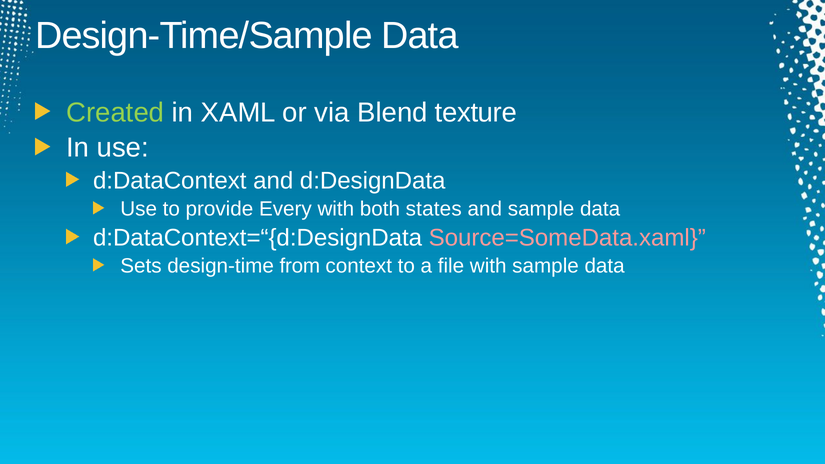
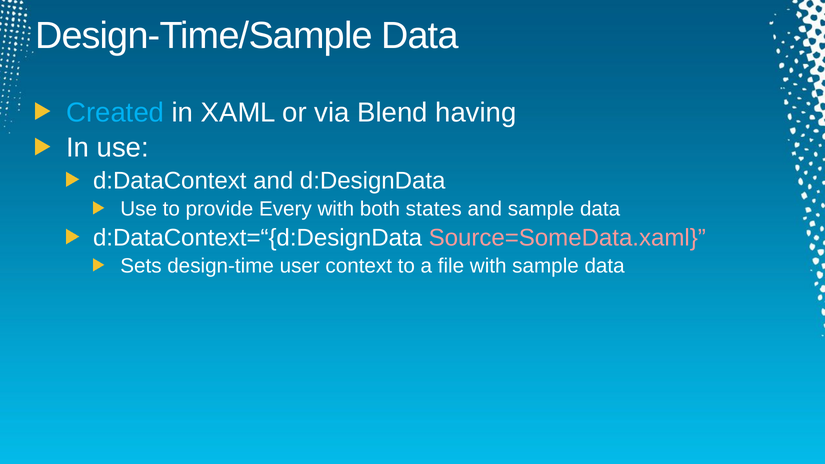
Created colour: light green -> light blue (115, 113)
texture: texture -> having (476, 113)
from: from -> user (300, 266)
